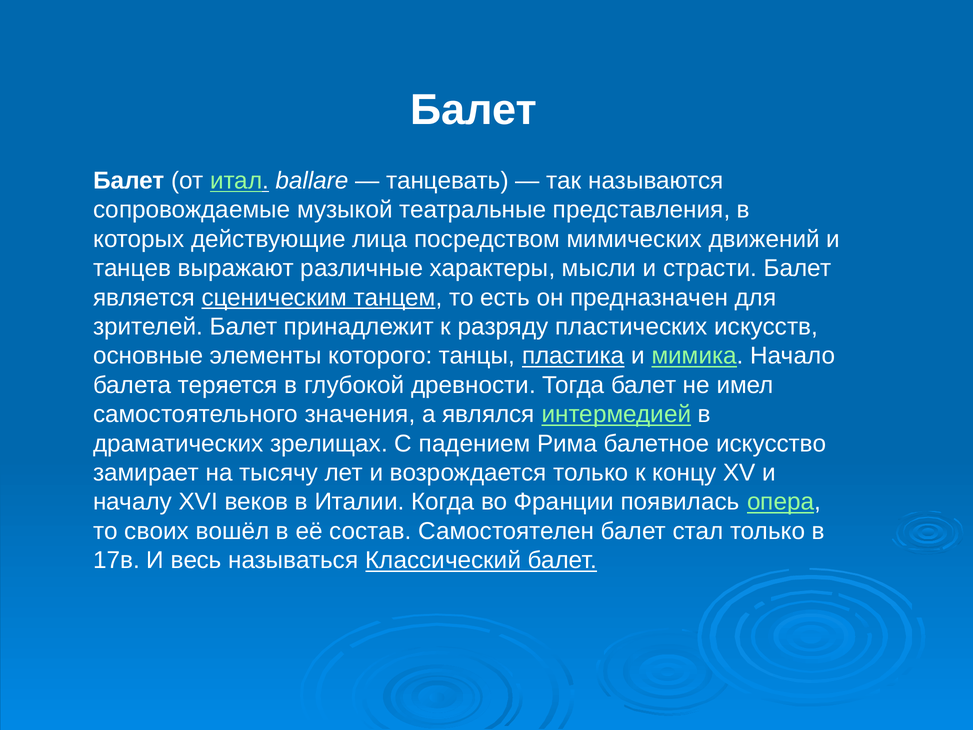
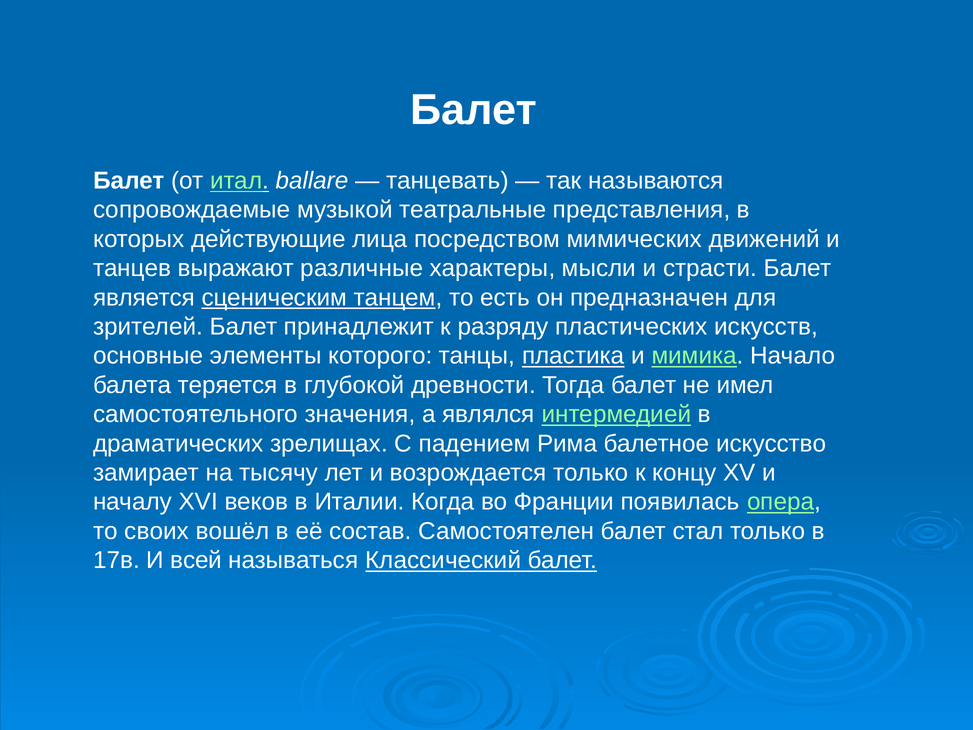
весь: весь -> всей (196, 560)
